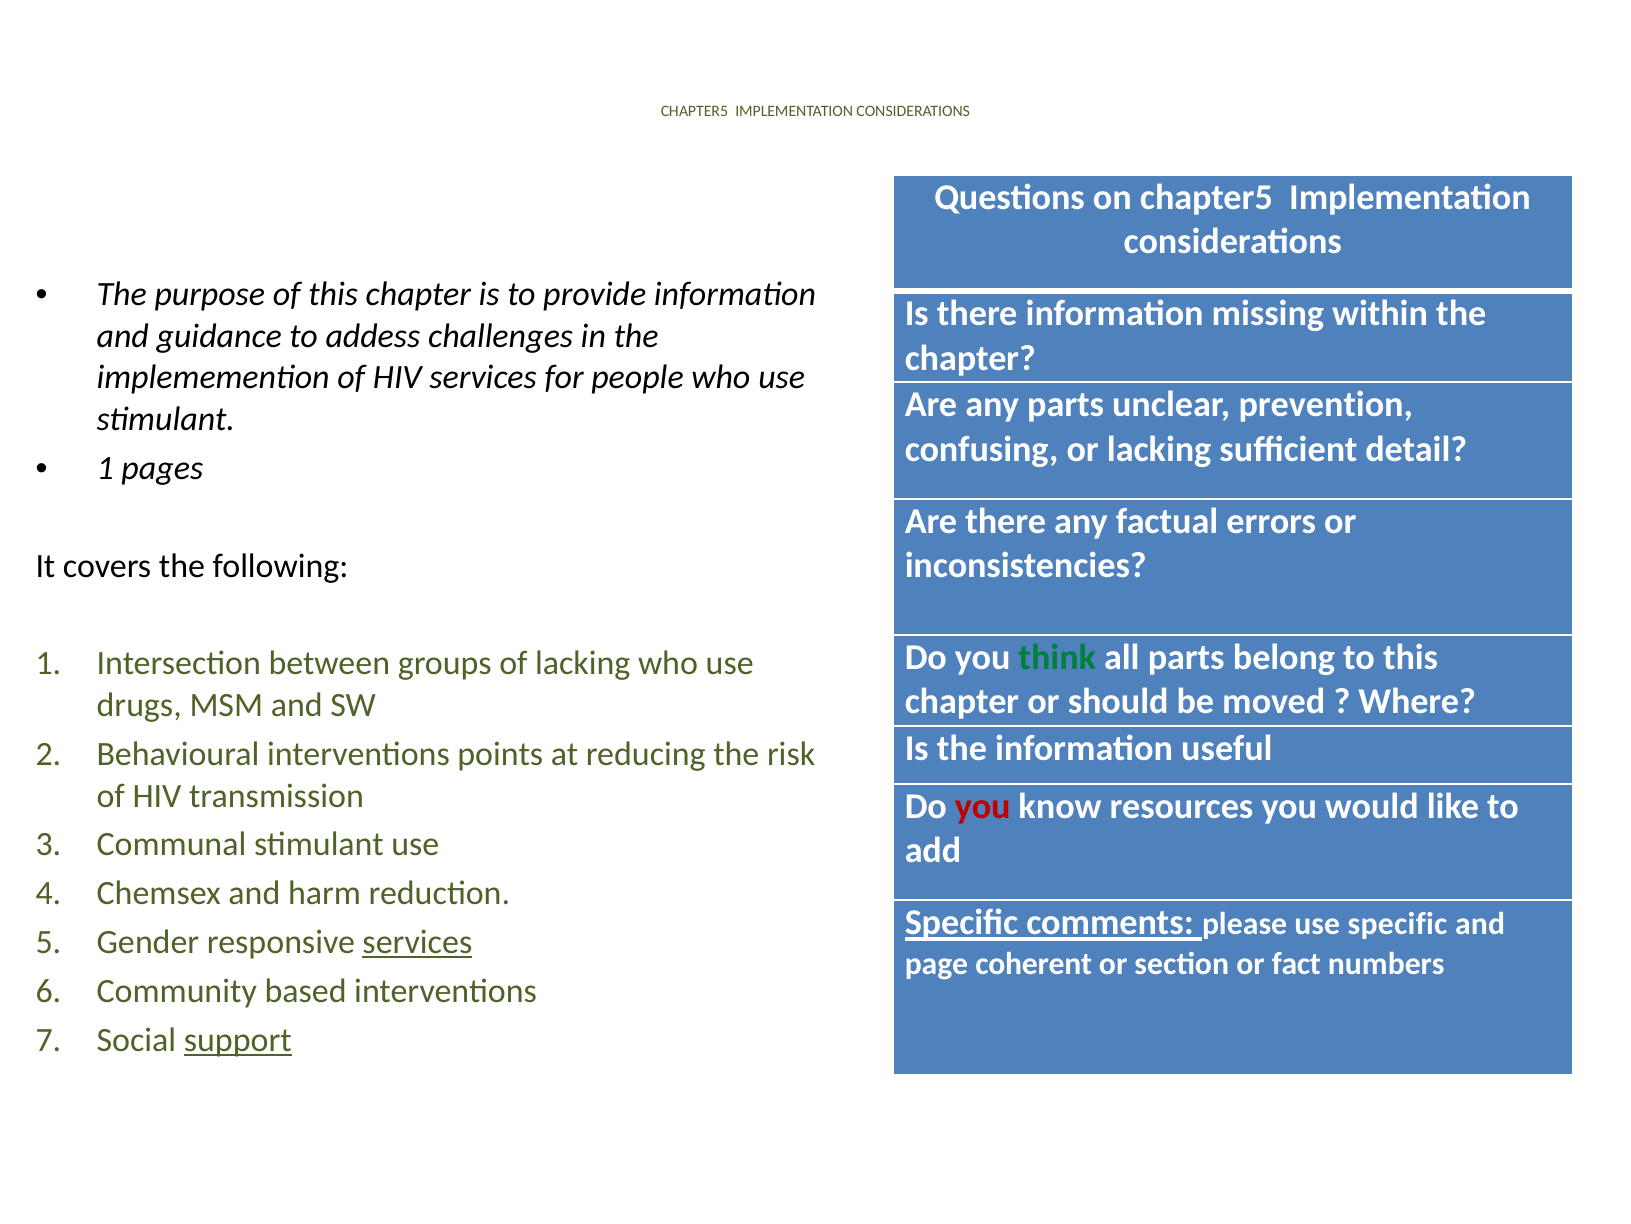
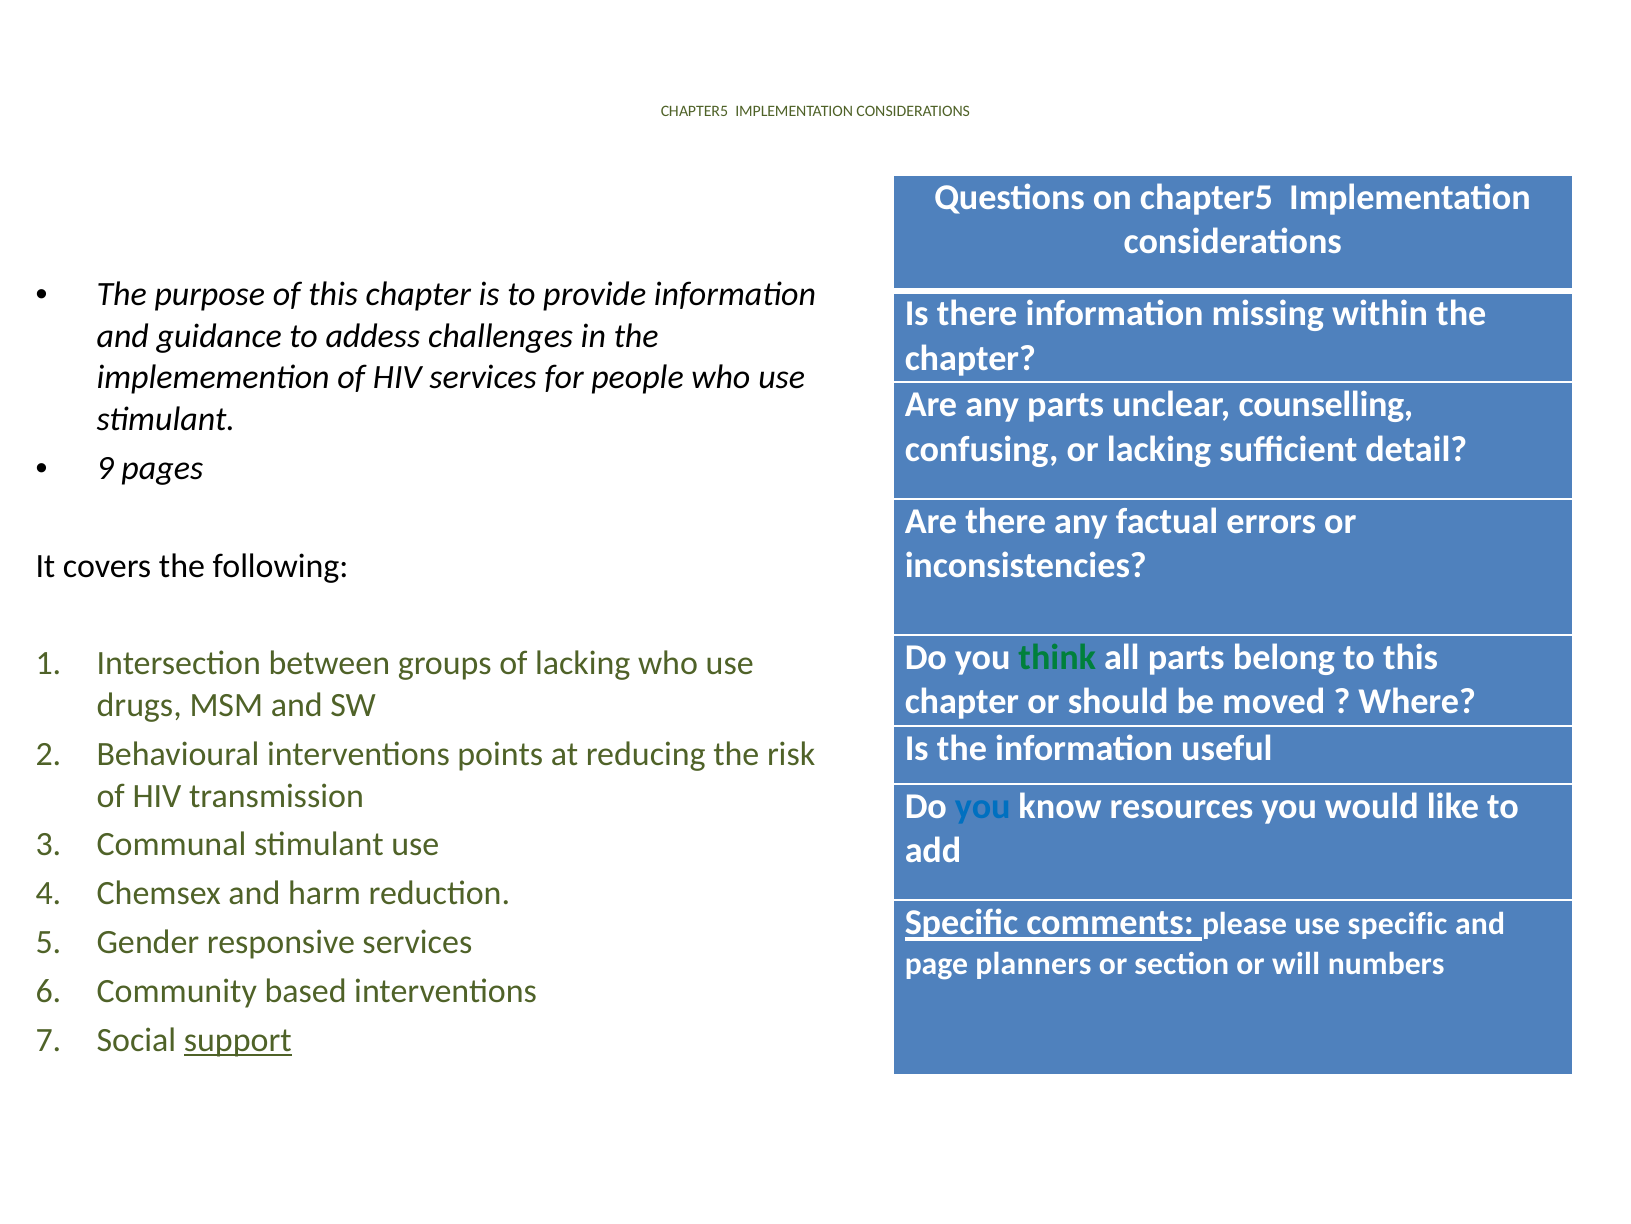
prevention: prevention -> counselling (1326, 405)
1: 1 -> 9 (105, 468)
you colour: red -> blue (983, 806)
services underline: present -> none (417, 942)
coherent: coherent -> planners (1033, 964)
fact: fact -> will (1296, 964)
